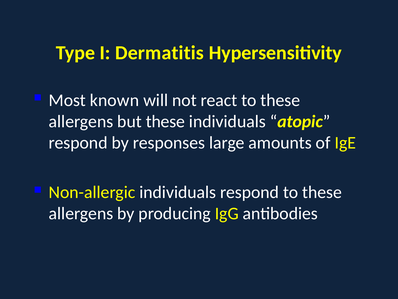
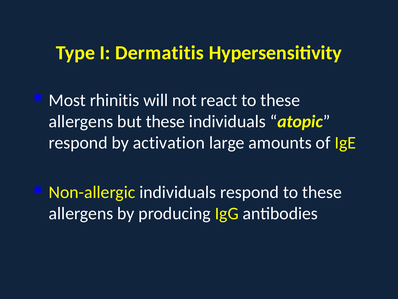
known: known -> rhinitis (115, 100)
responses: responses -> activation (169, 142)
